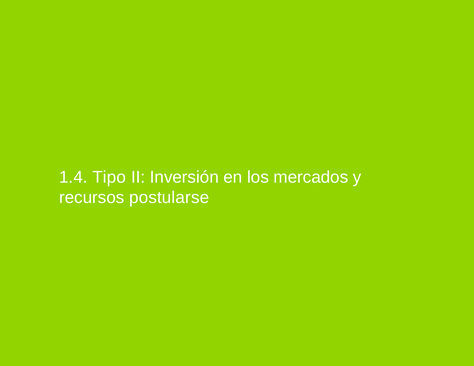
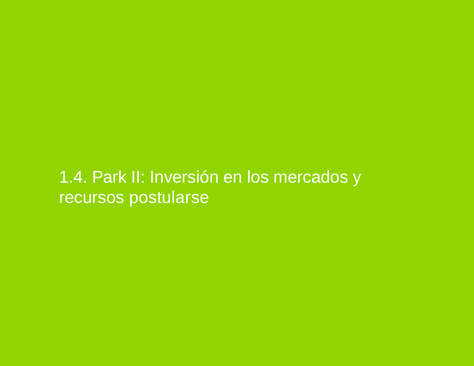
Tipo: Tipo -> Park (109, 177)
